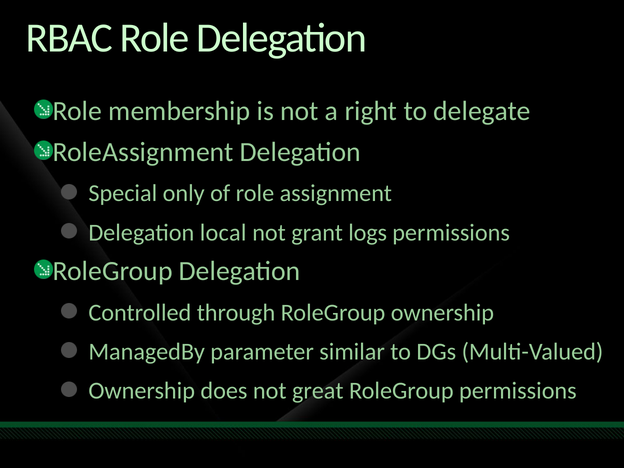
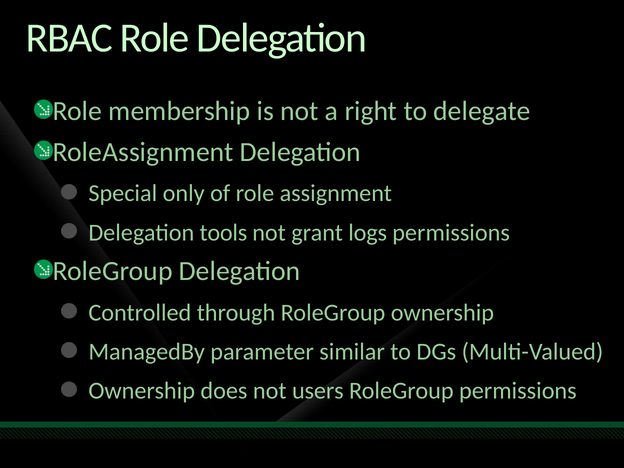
local: local -> tools (223, 233)
great: great -> users (318, 391)
